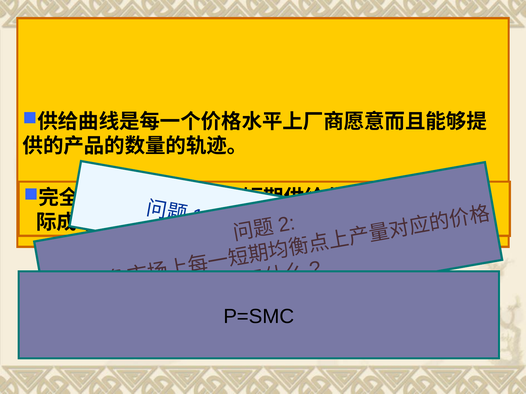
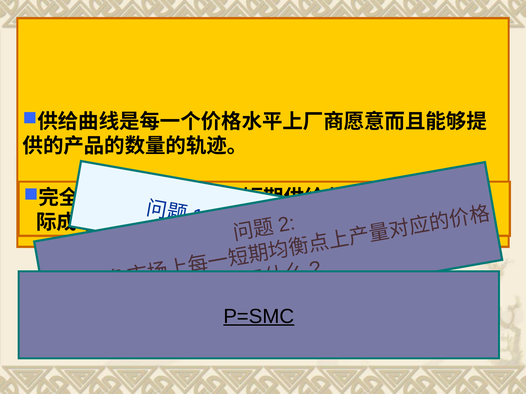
P=SMC underline: none -> present (259, 317)
